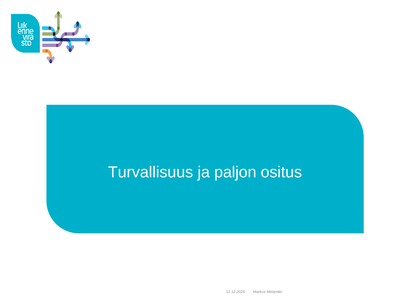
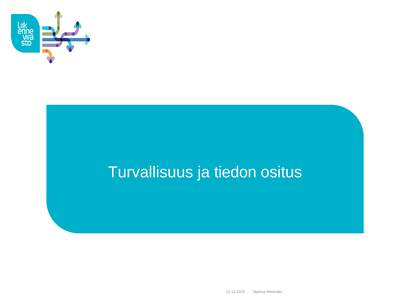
paljon: paljon -> tiedon (235, 172)
